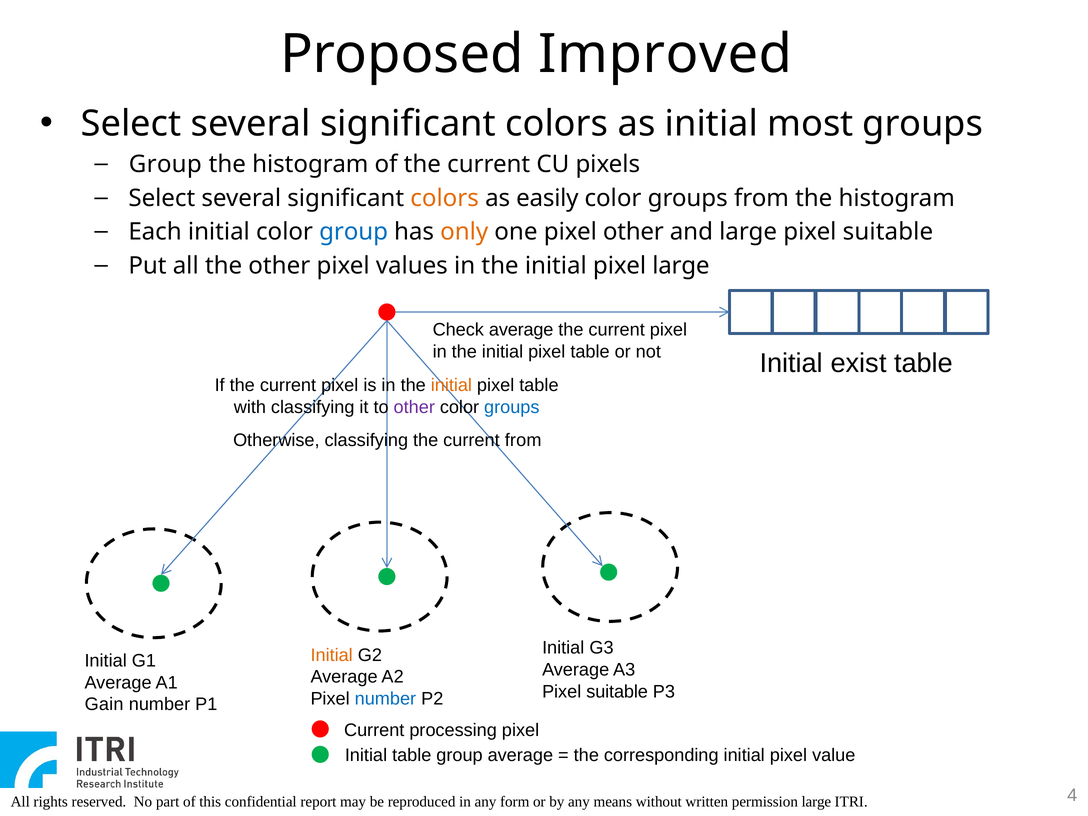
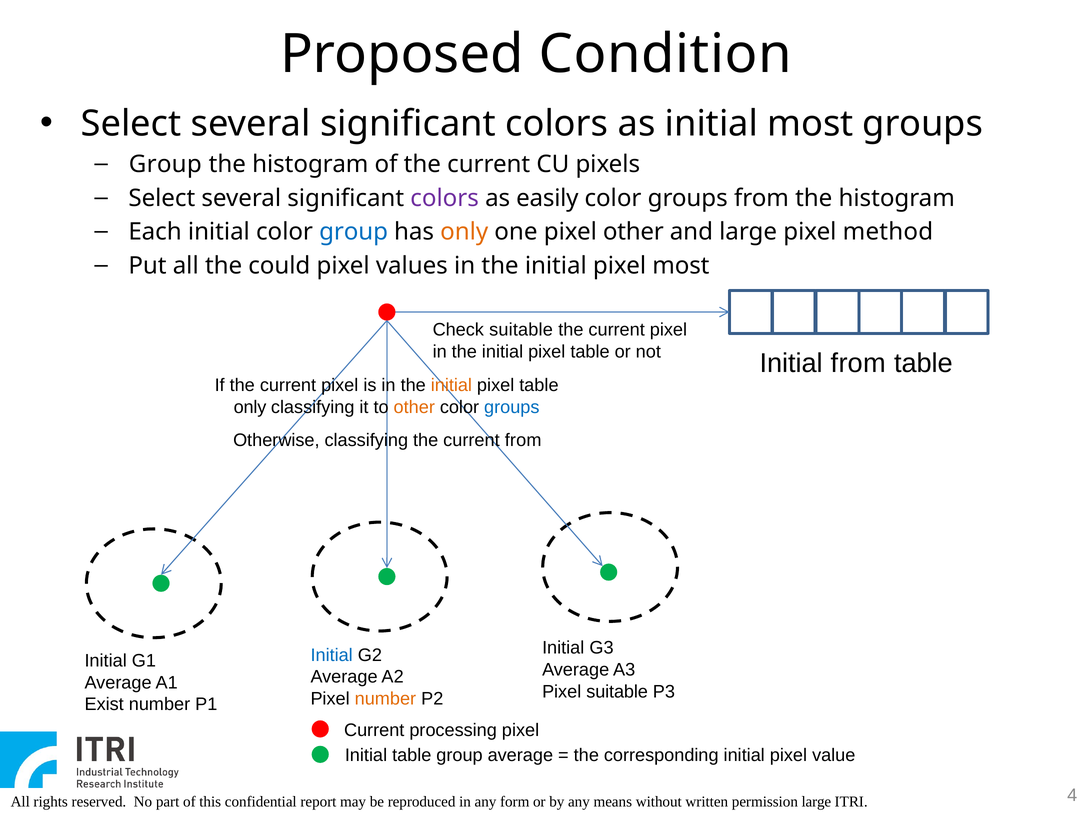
Improved: Improved -> Condition (665, 54)
colors colour: orange -> purple (445, 198)
large pixel suitable: suitable -> method (888, 232)
the other: other -> could (279, 266)
pixel large: large -> most (681, 266)
Check average: average -> suitable (521, 330)
Initial exist: exist -> from (858, 363)
with: with -> only (250, 407)
other colour: purple -> orange (414, 407)
Initial colour: orange -> blue (332, 655)
number colour: blue -> orange (385, 699)
Gain: Gain -> Exist (104, 704)
